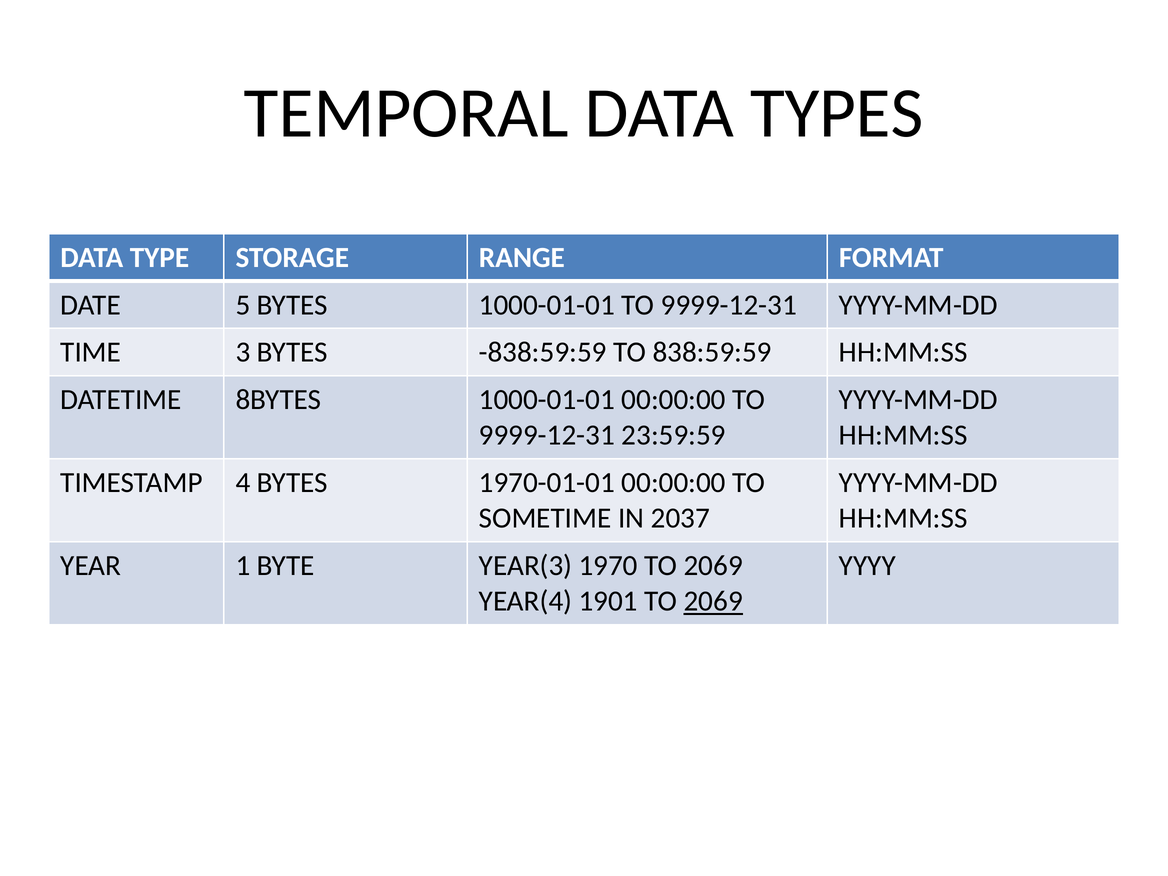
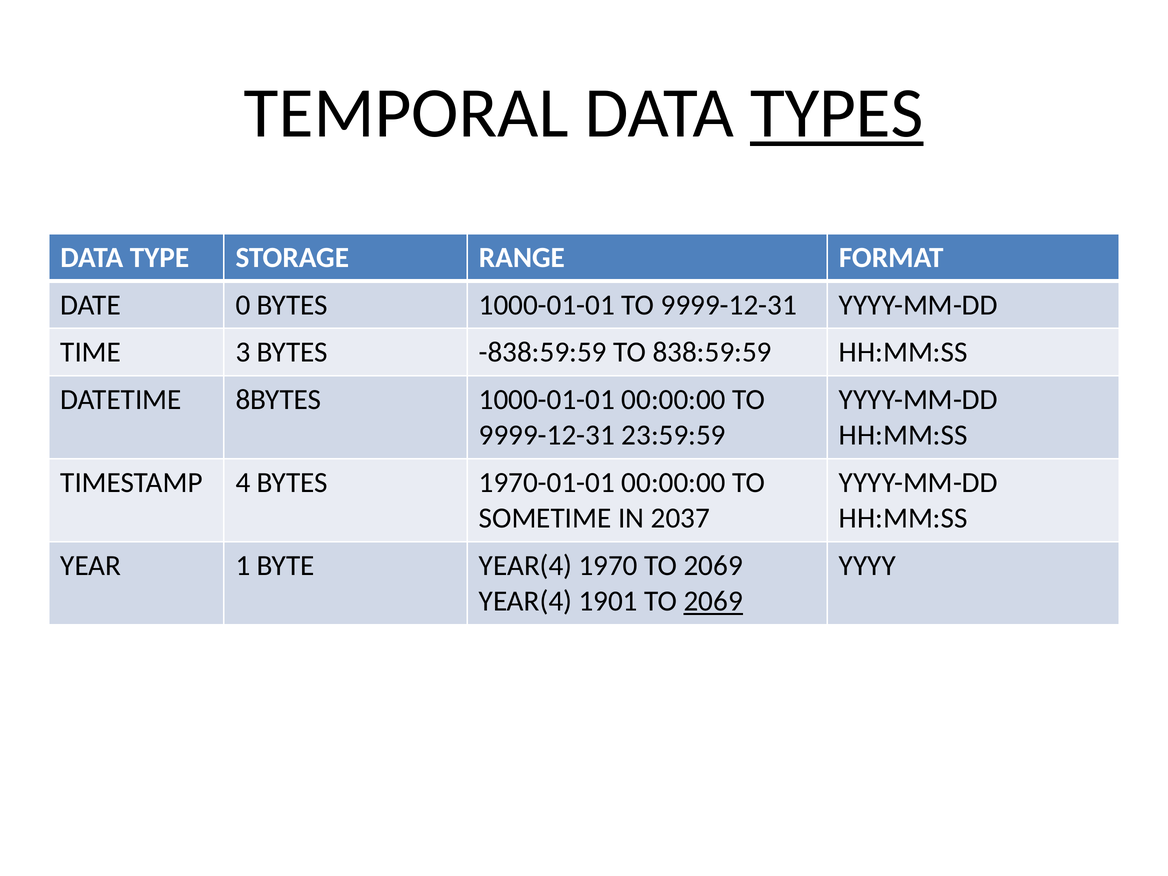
TYPES underline: none -> present (837, 113)
5: 5 -> 0 (243, 305)
BYTE YEAR(3: YEAR(3 -> YEAR(4 (526, 566)
